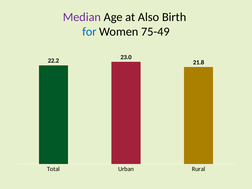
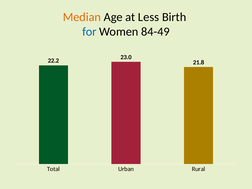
Median colour: purple -> orange (82, 17)
Also: Also -> Less (149, 17)
75-49: 75-49 -> 84-49 (155, 32)
